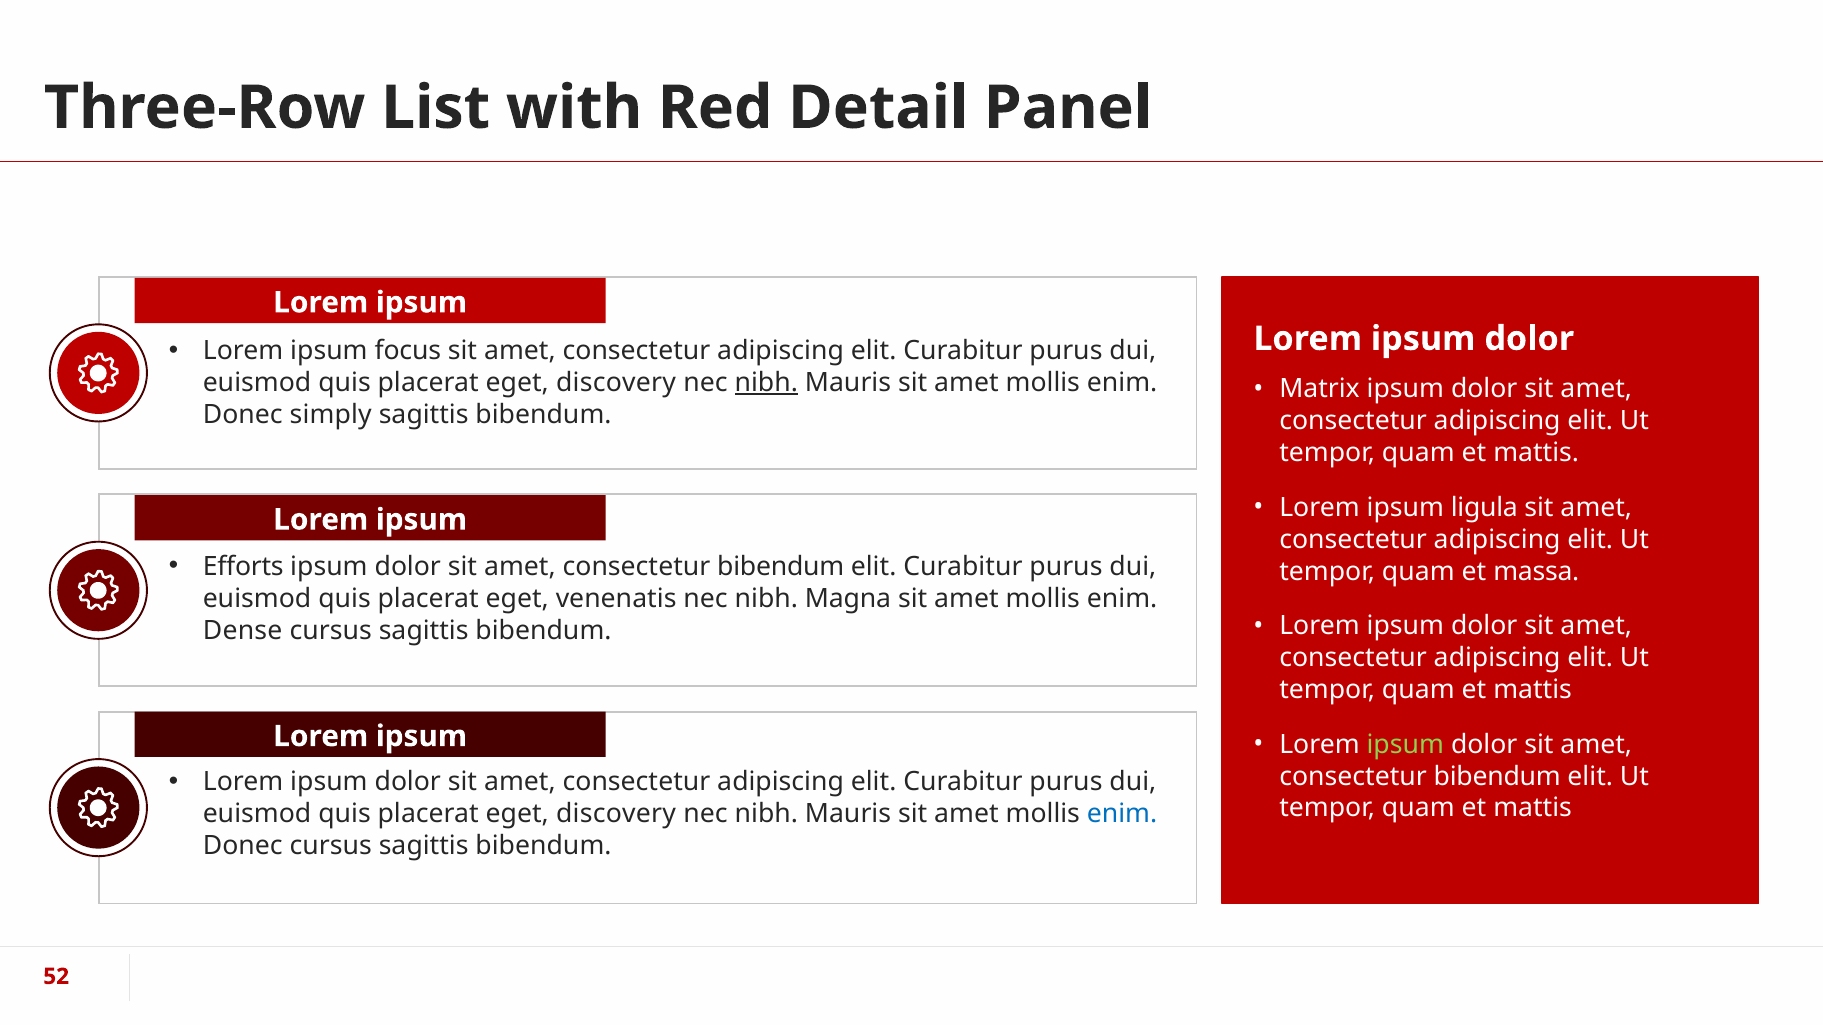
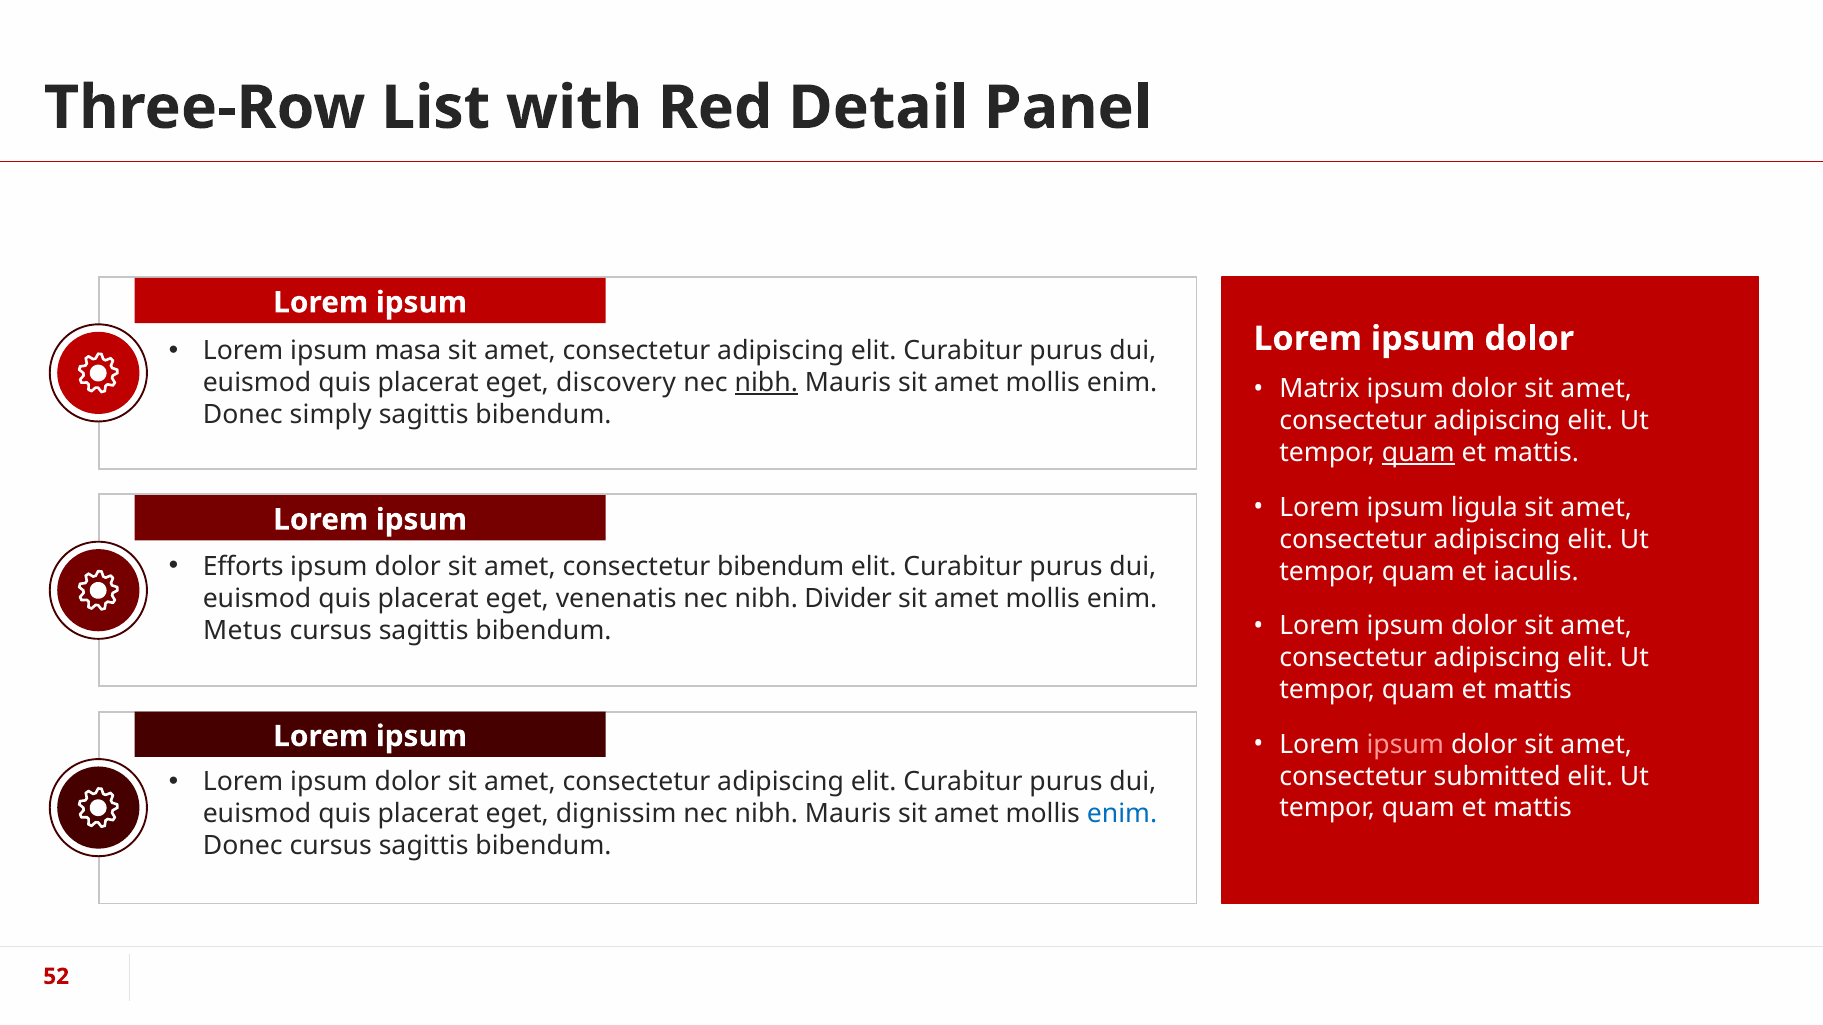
focus: focus -> masa (408, 351)
quam underline: none -> present (1418, 453)
massa: massa -> iaculis (1536, 571)
Magna: Magna -> Divider (848, 599)
Dense: Dense -> Metus (243, 631)
ipsum colour: light green -> pink (1405, 745)
bibendum: bibendum -> submitted (1497, 777)
discovery: discovery -> dignissim (616, 814)
